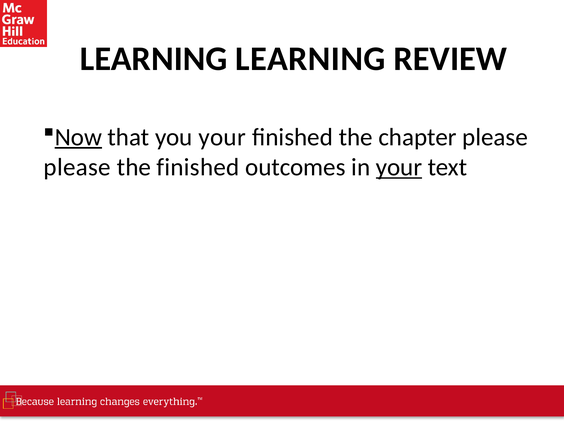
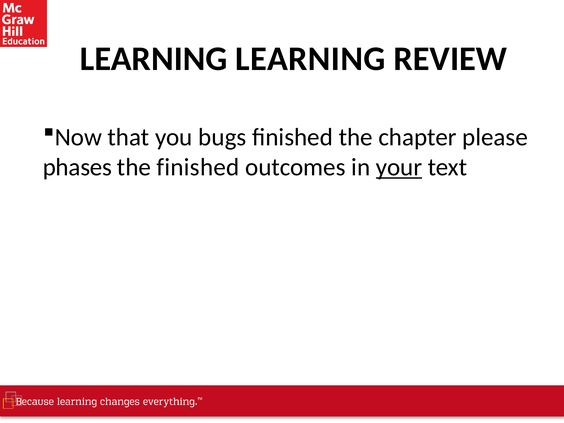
Now underline: present -> none (78, 137)
you your: your -> bugs (222, 137)
please: please -> phases (77, 167)
